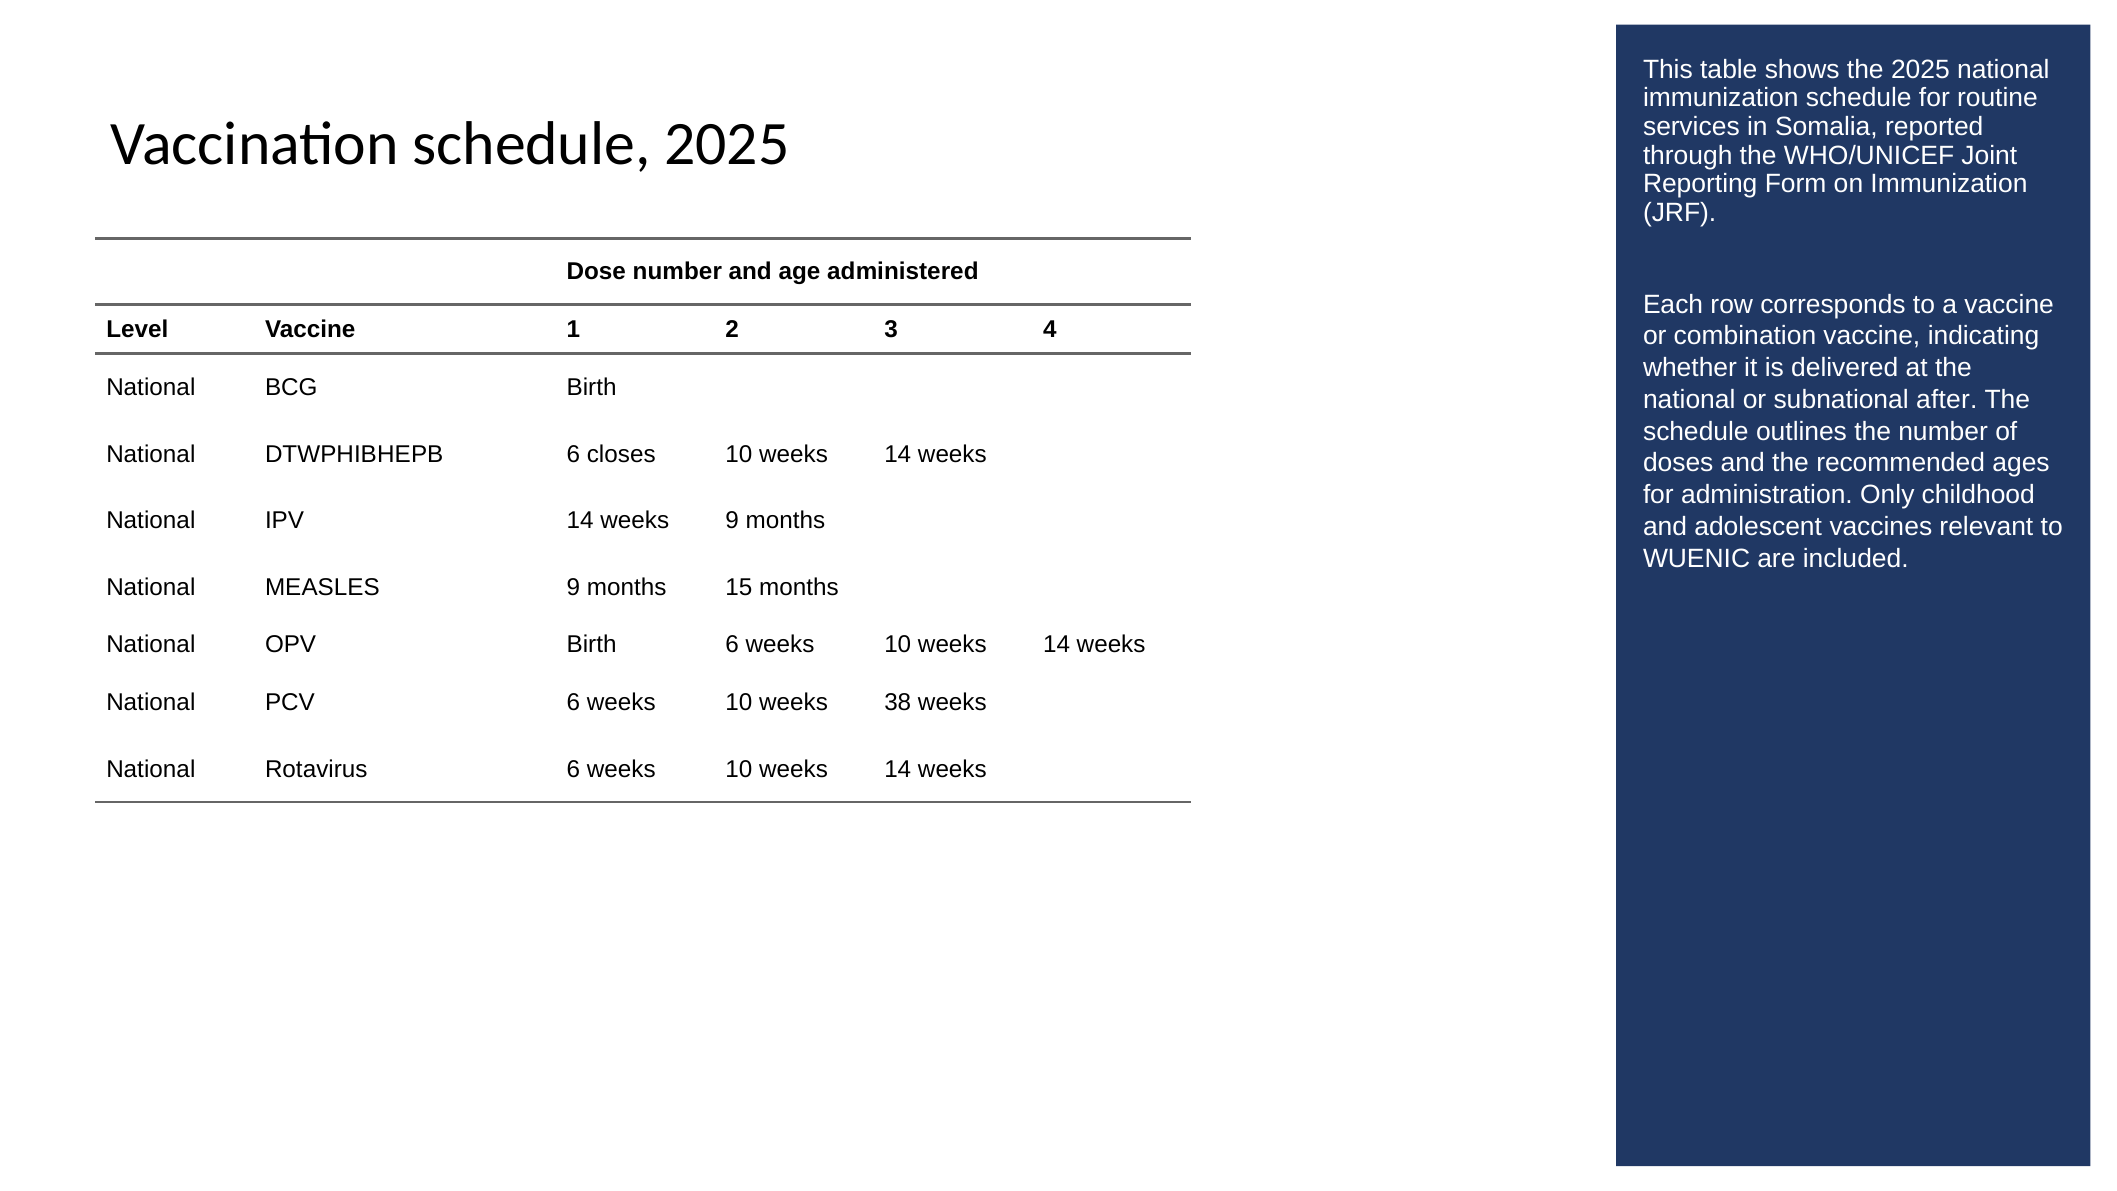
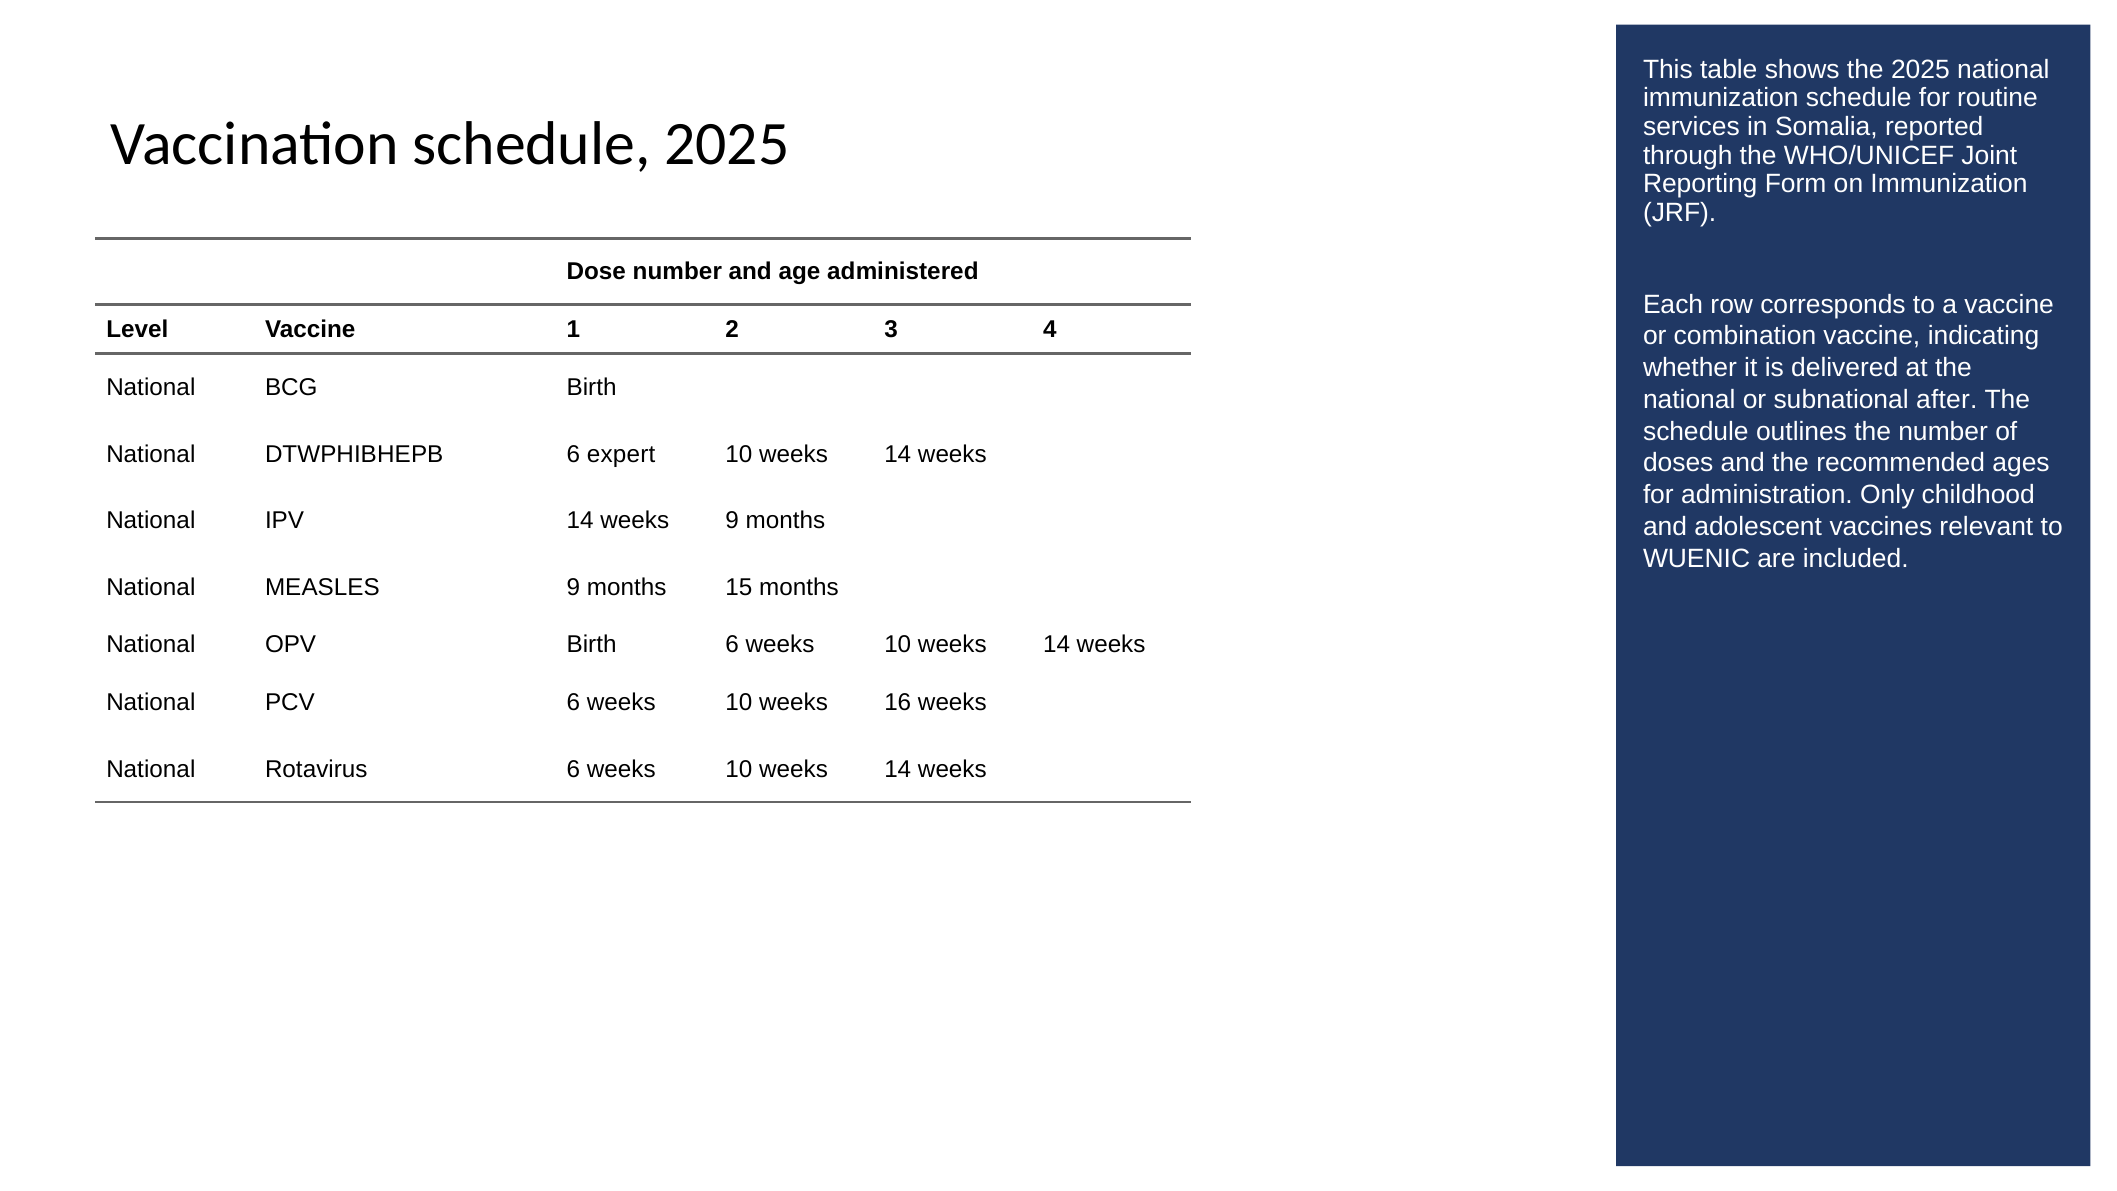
closes: closes -> expert (621, 454)
38: 38 -> 16 (898, 703)
